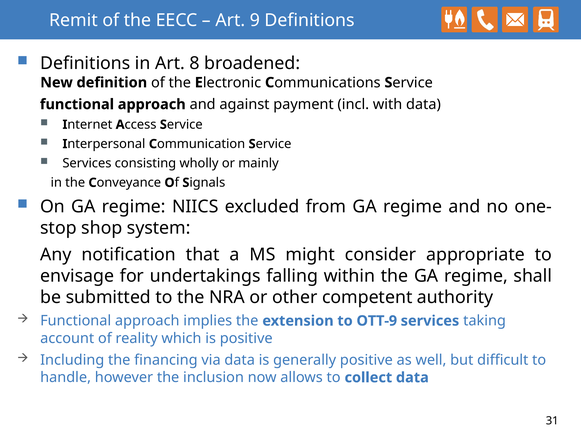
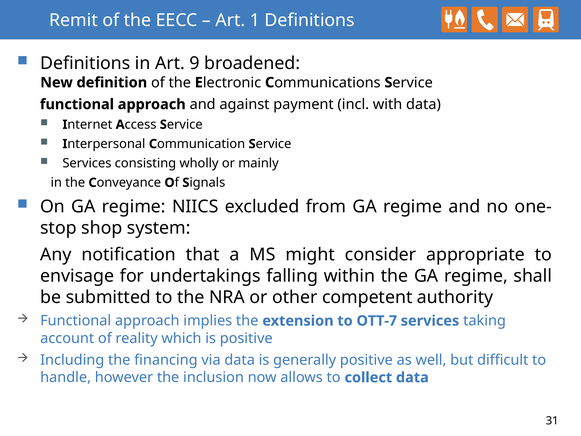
9: 9 -> 1 (255, 20)
8: 8 -> 9 (195, 63)
OTT-9: OTT-9 -> OTT-7 (377, 321)
